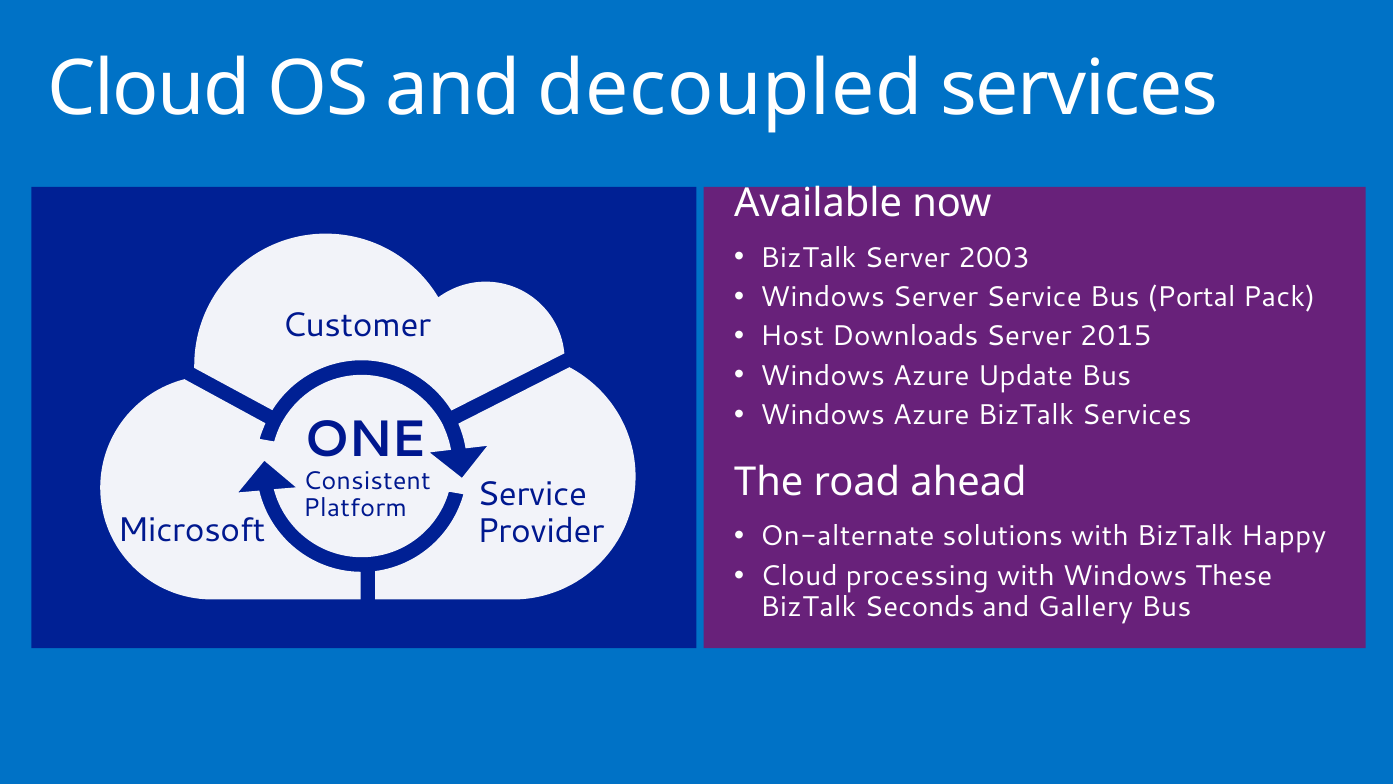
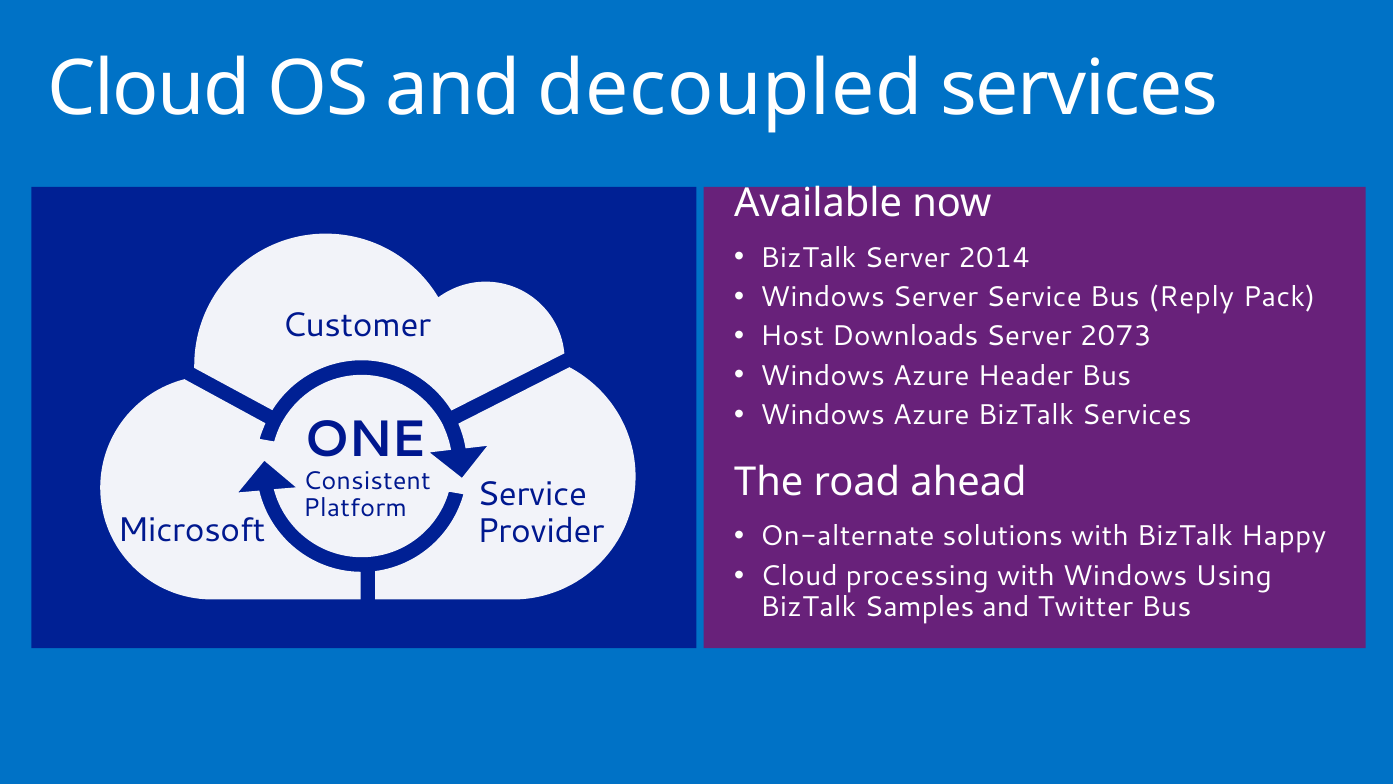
2003: 2003 -> 2014 (994, 258)
Portal: Portal -> Reply (1191, 297)
2015: 2015 -> 2073 (1115, 336)
Update: Update -> Header (1025, 375)
These: These -> Using (1234, 575)
Seconds: Seconds -> Samples (919, 606)
Gallery: Gallery -> Twitter (1085, 606)
